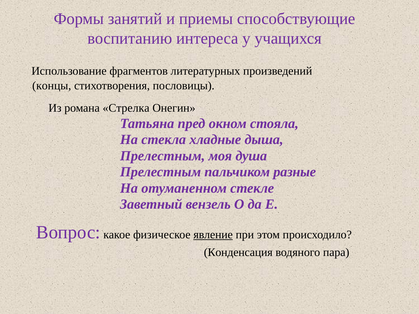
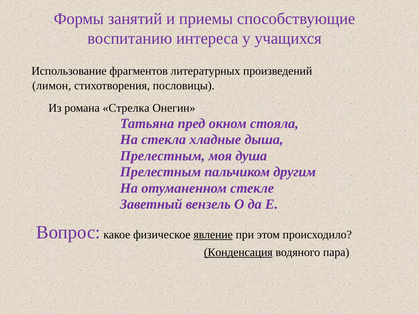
концы: концы -> лимон (52, 86)
разные: разные -> другим (295, 172)
Конденсация underline: none -> present (238, 253)
